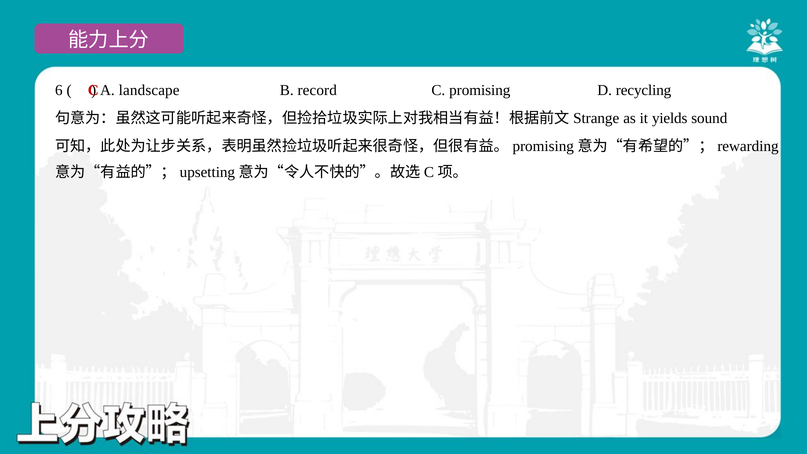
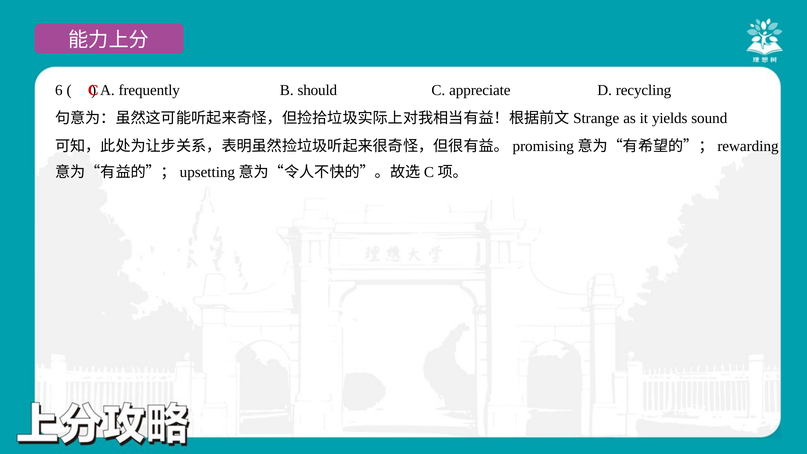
landscape: landscape -> frequently (149, 90)
record: record -> should (317, 90)
promising: promising -> appreciate (480, 90)
